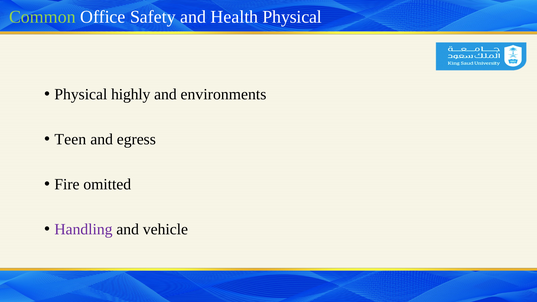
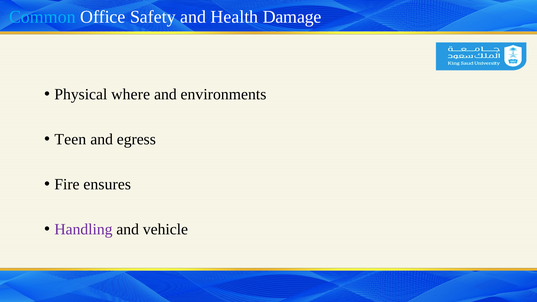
Common colour: light green -> light blue (42, 17)
Health Physical: Physical -> Damage (292, 17)
highly: highly -> where (131, 94)
omitted: omitted -> ensures (107, 184)
